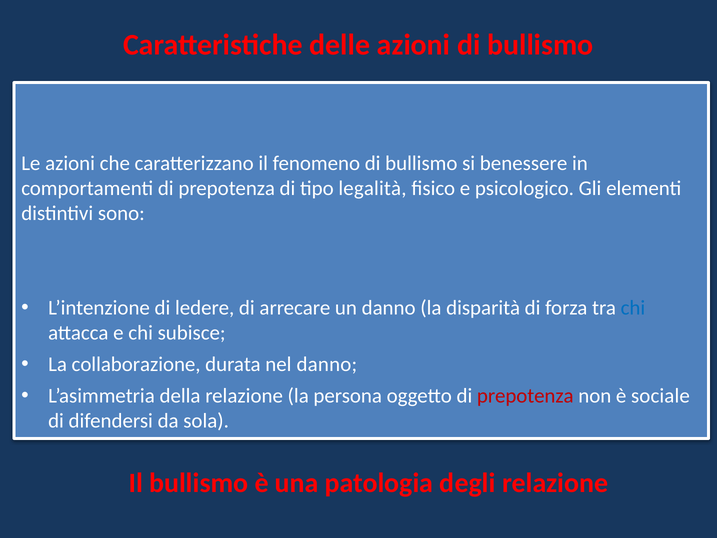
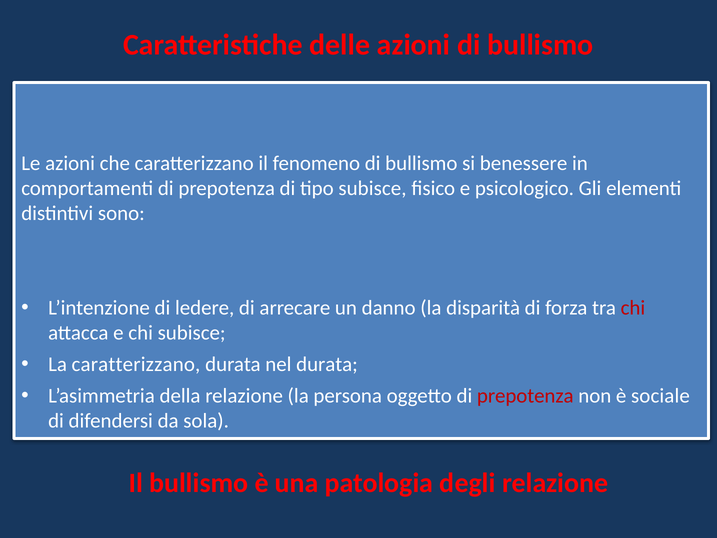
tipo legalità: legalità -> subisce (372, 188)
chi colour: blue -> red (633, 308)
La collaborazione: collaborazione -> caratterizzano (136, 364)
nel danno: danno -> durata (327, 364)
